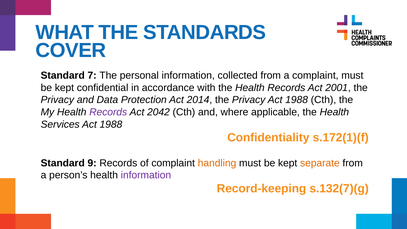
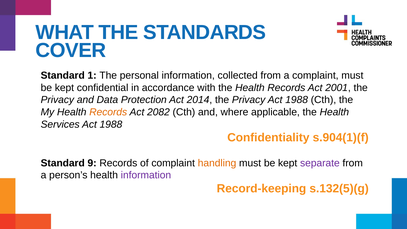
7: 7 -> 1 (92, 76)
Records colour: purple -> orange (108, 112)
2042: 2042 -> 2082 (158, 112)
s.172(1)(f: s.172(1)(f -> s.904(1)(f (341, 138)
separate colour: orange -> purple (320, 163)
s.132(7)(g: s.132(7)(g -> s.132(5)(g (339, 189)
